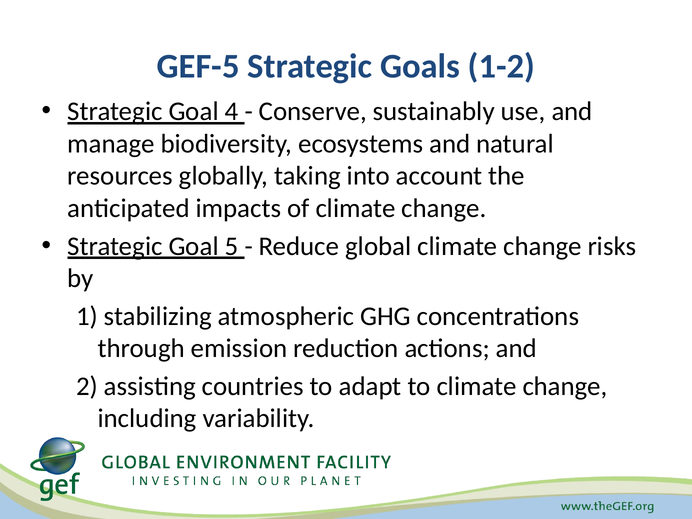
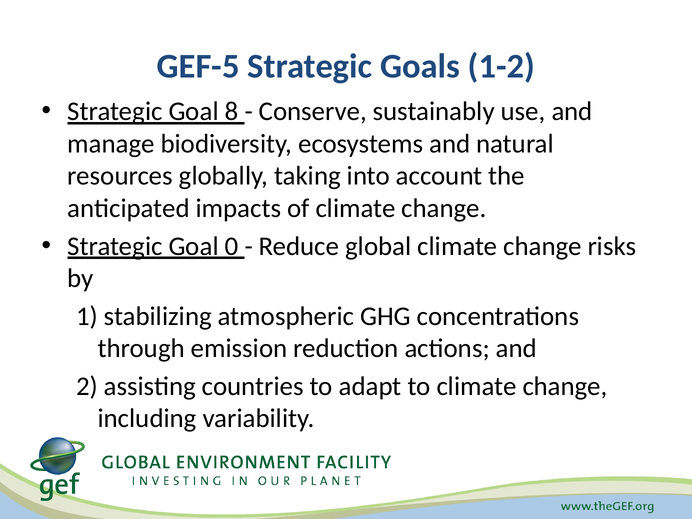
4: 4 -> 8 (232, 111)
5: 5 -> 0 (232, 246)
